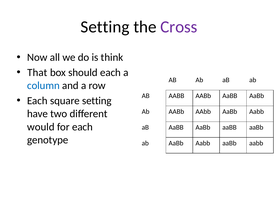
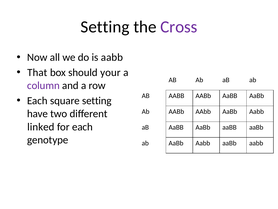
is think: think -> aabb (112, 57)
should each: each -> your (110, 72)
column colour: blue -> purple (43, 85)
would: would -> linked (41, 127)
